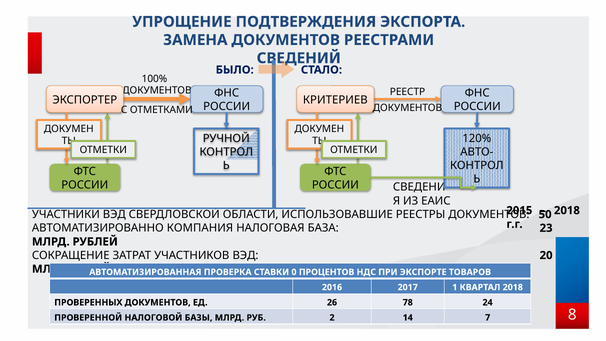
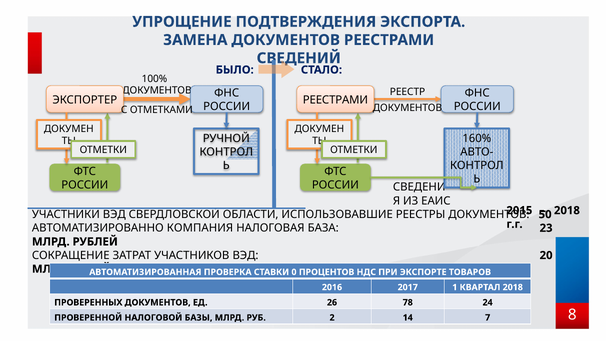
КРИТЕРИЕВ: КРИТЕРИЕВ -> РЕЕСТРАМИ (335, 100)
120%: 120% -> 160% (477, 138)
